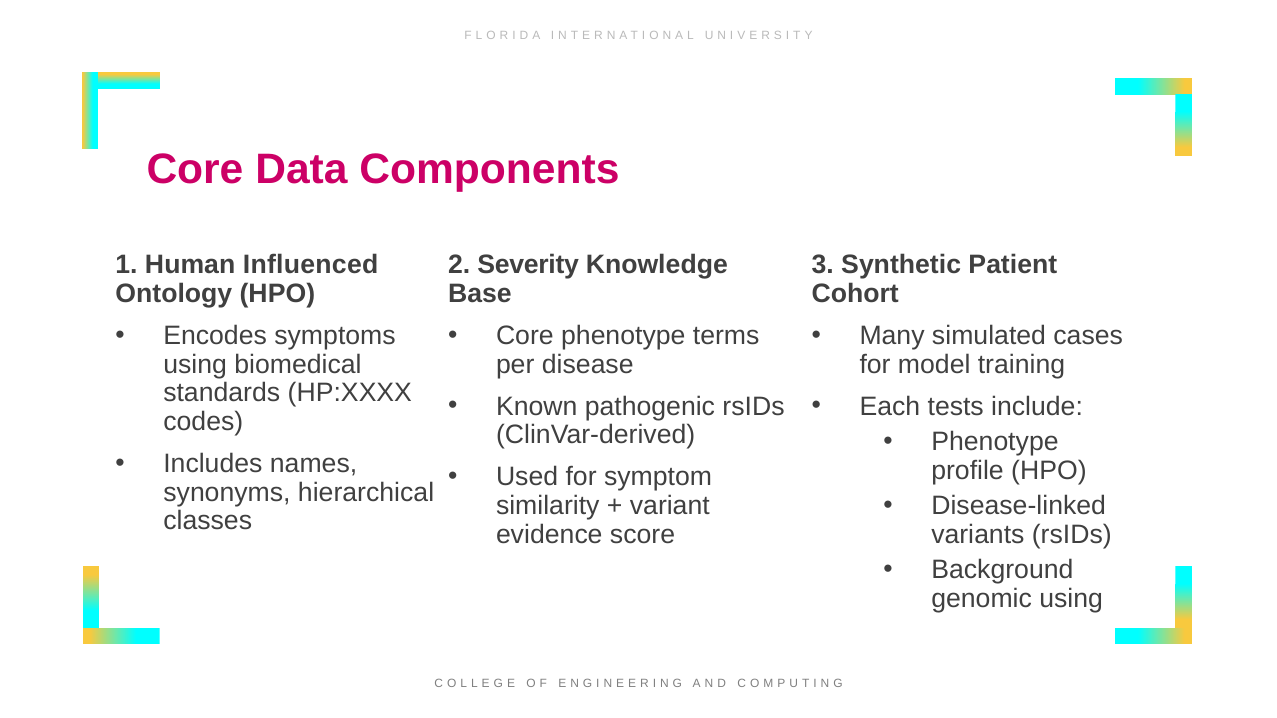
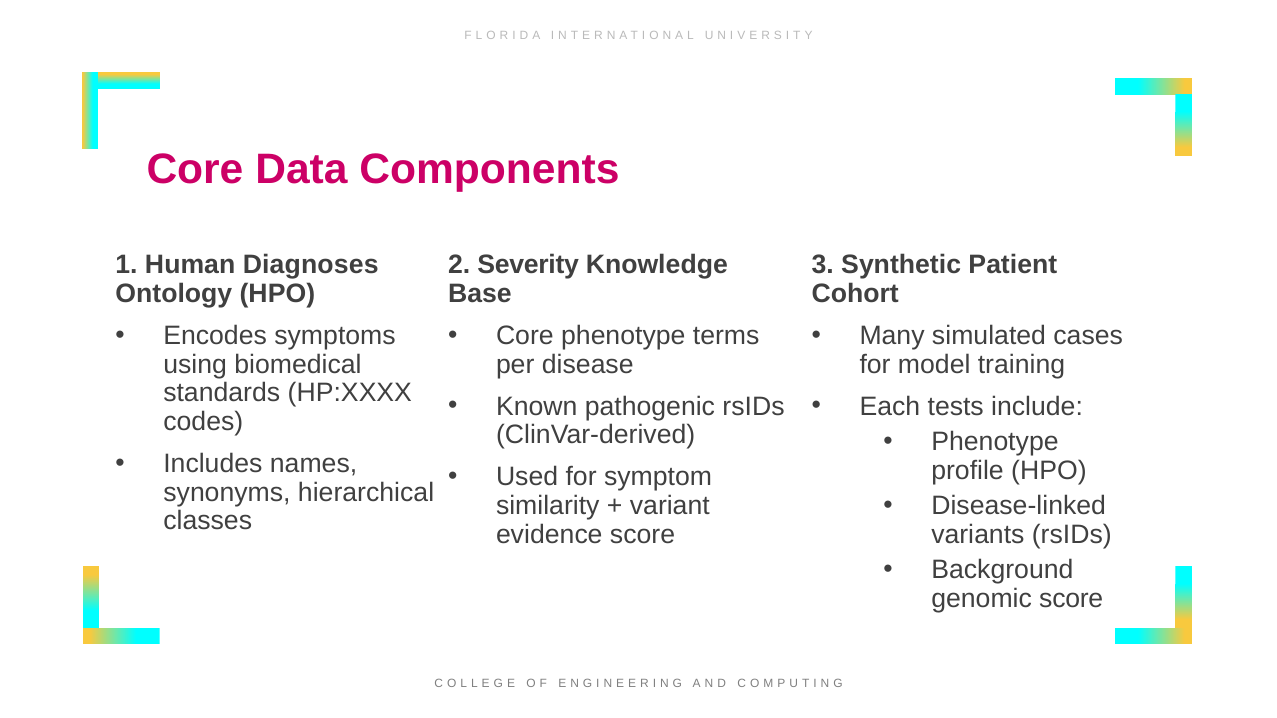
Influenced: Influenced -> Diagnoses (311, 265)
genomic using: using -> score (1071, 599)
